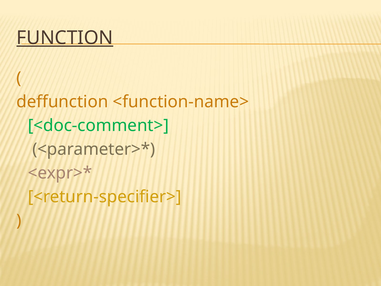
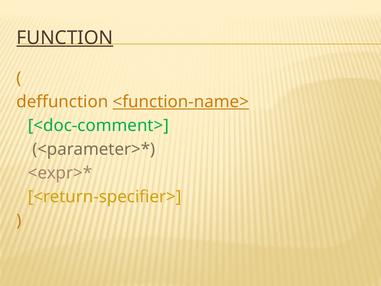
<function-name> underline: none -> present (181, 102)
